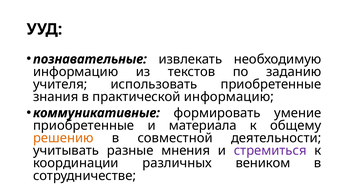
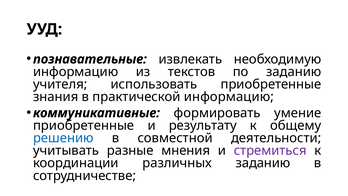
материала: материала -> результату (203, 125)
решению colour: orange -> blue (63, 138)
различных веником: веником -> заданию (263, 163)
